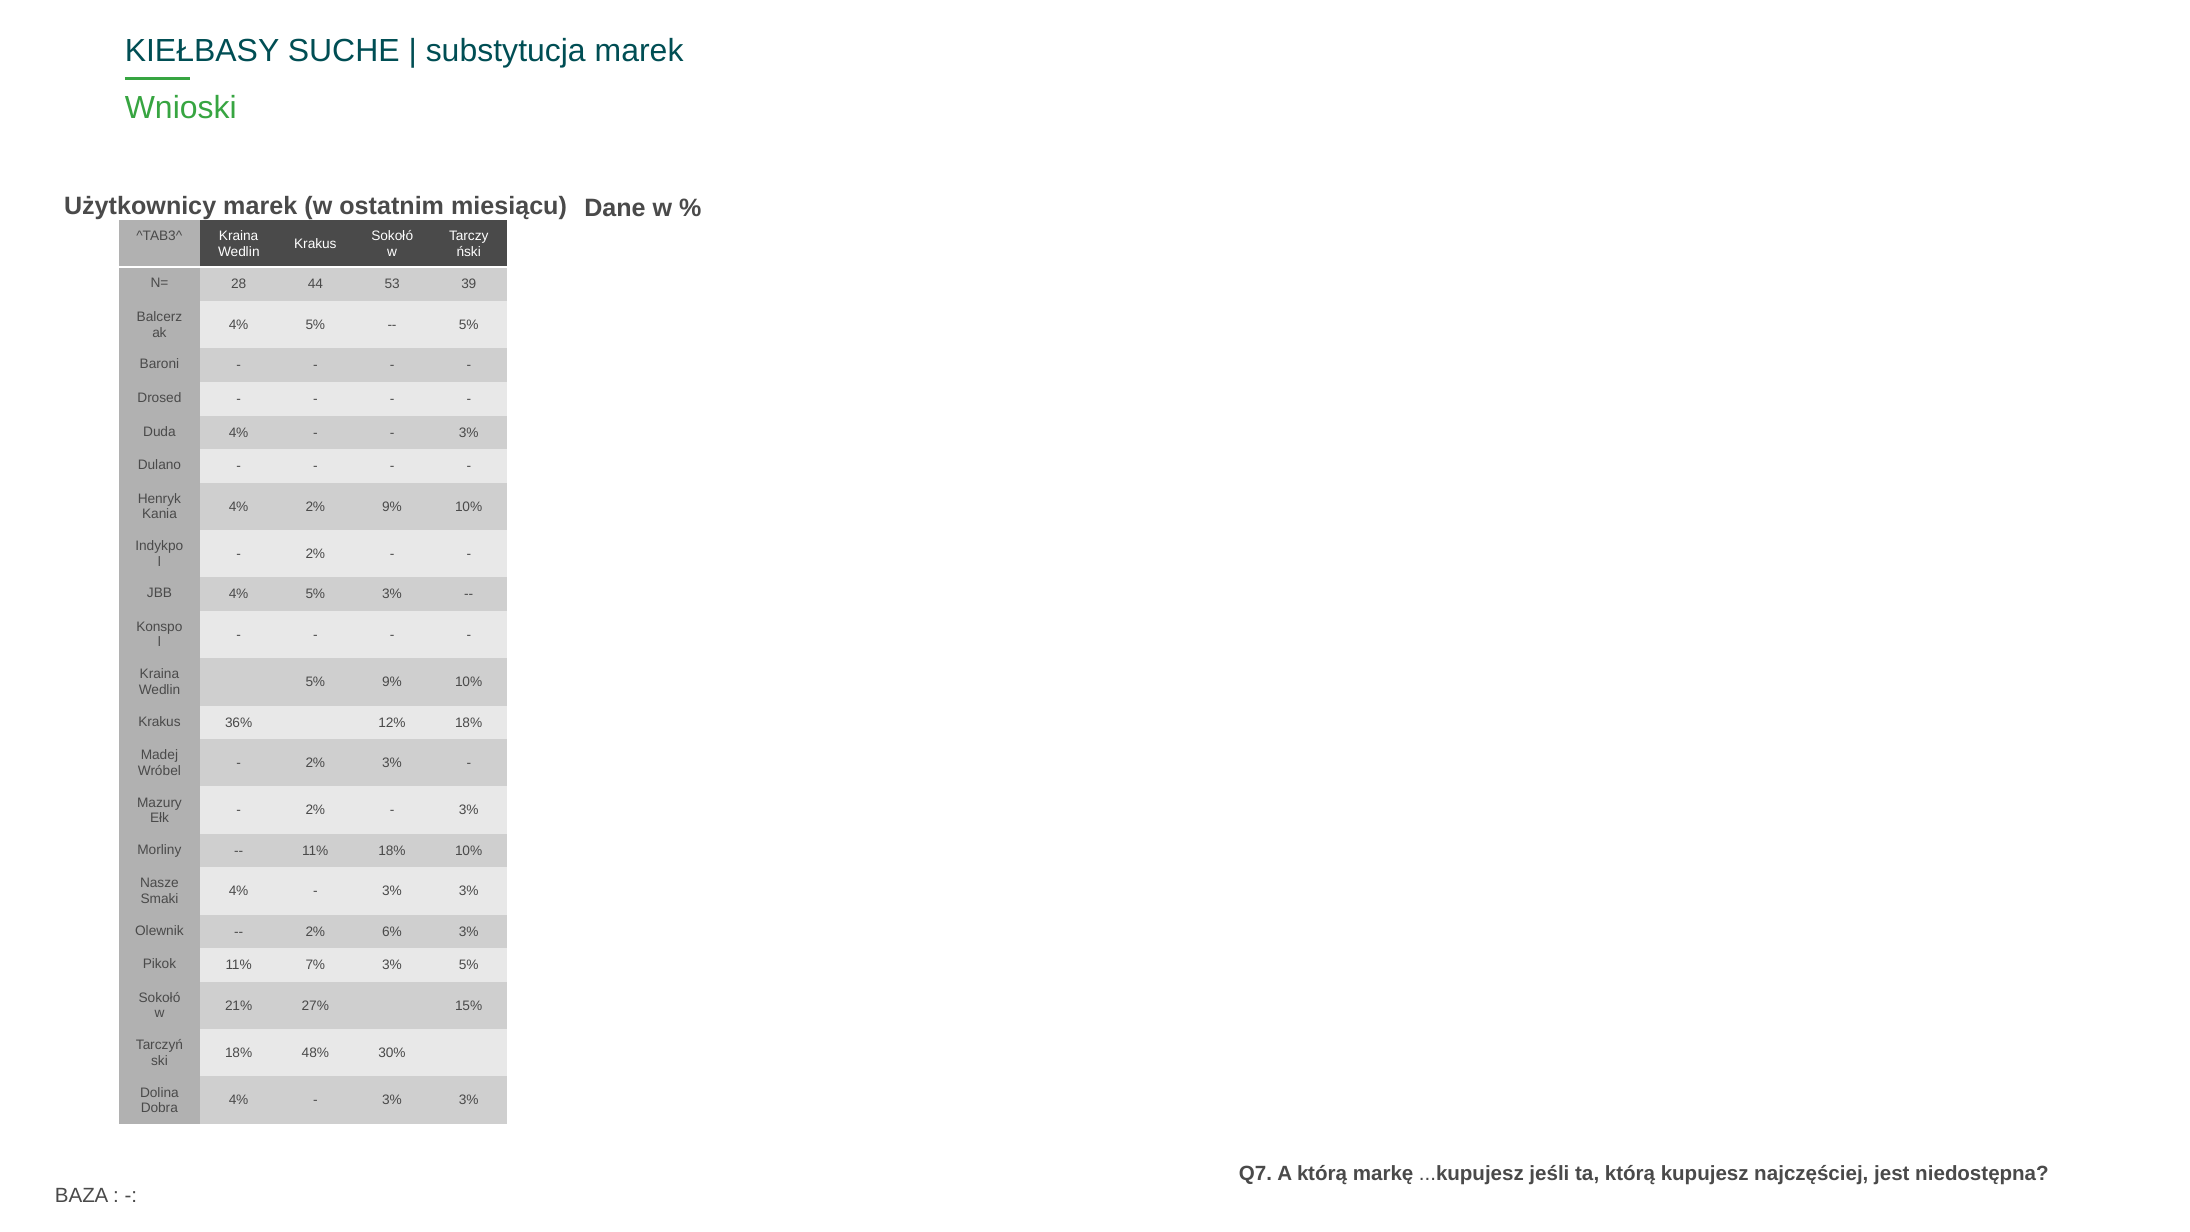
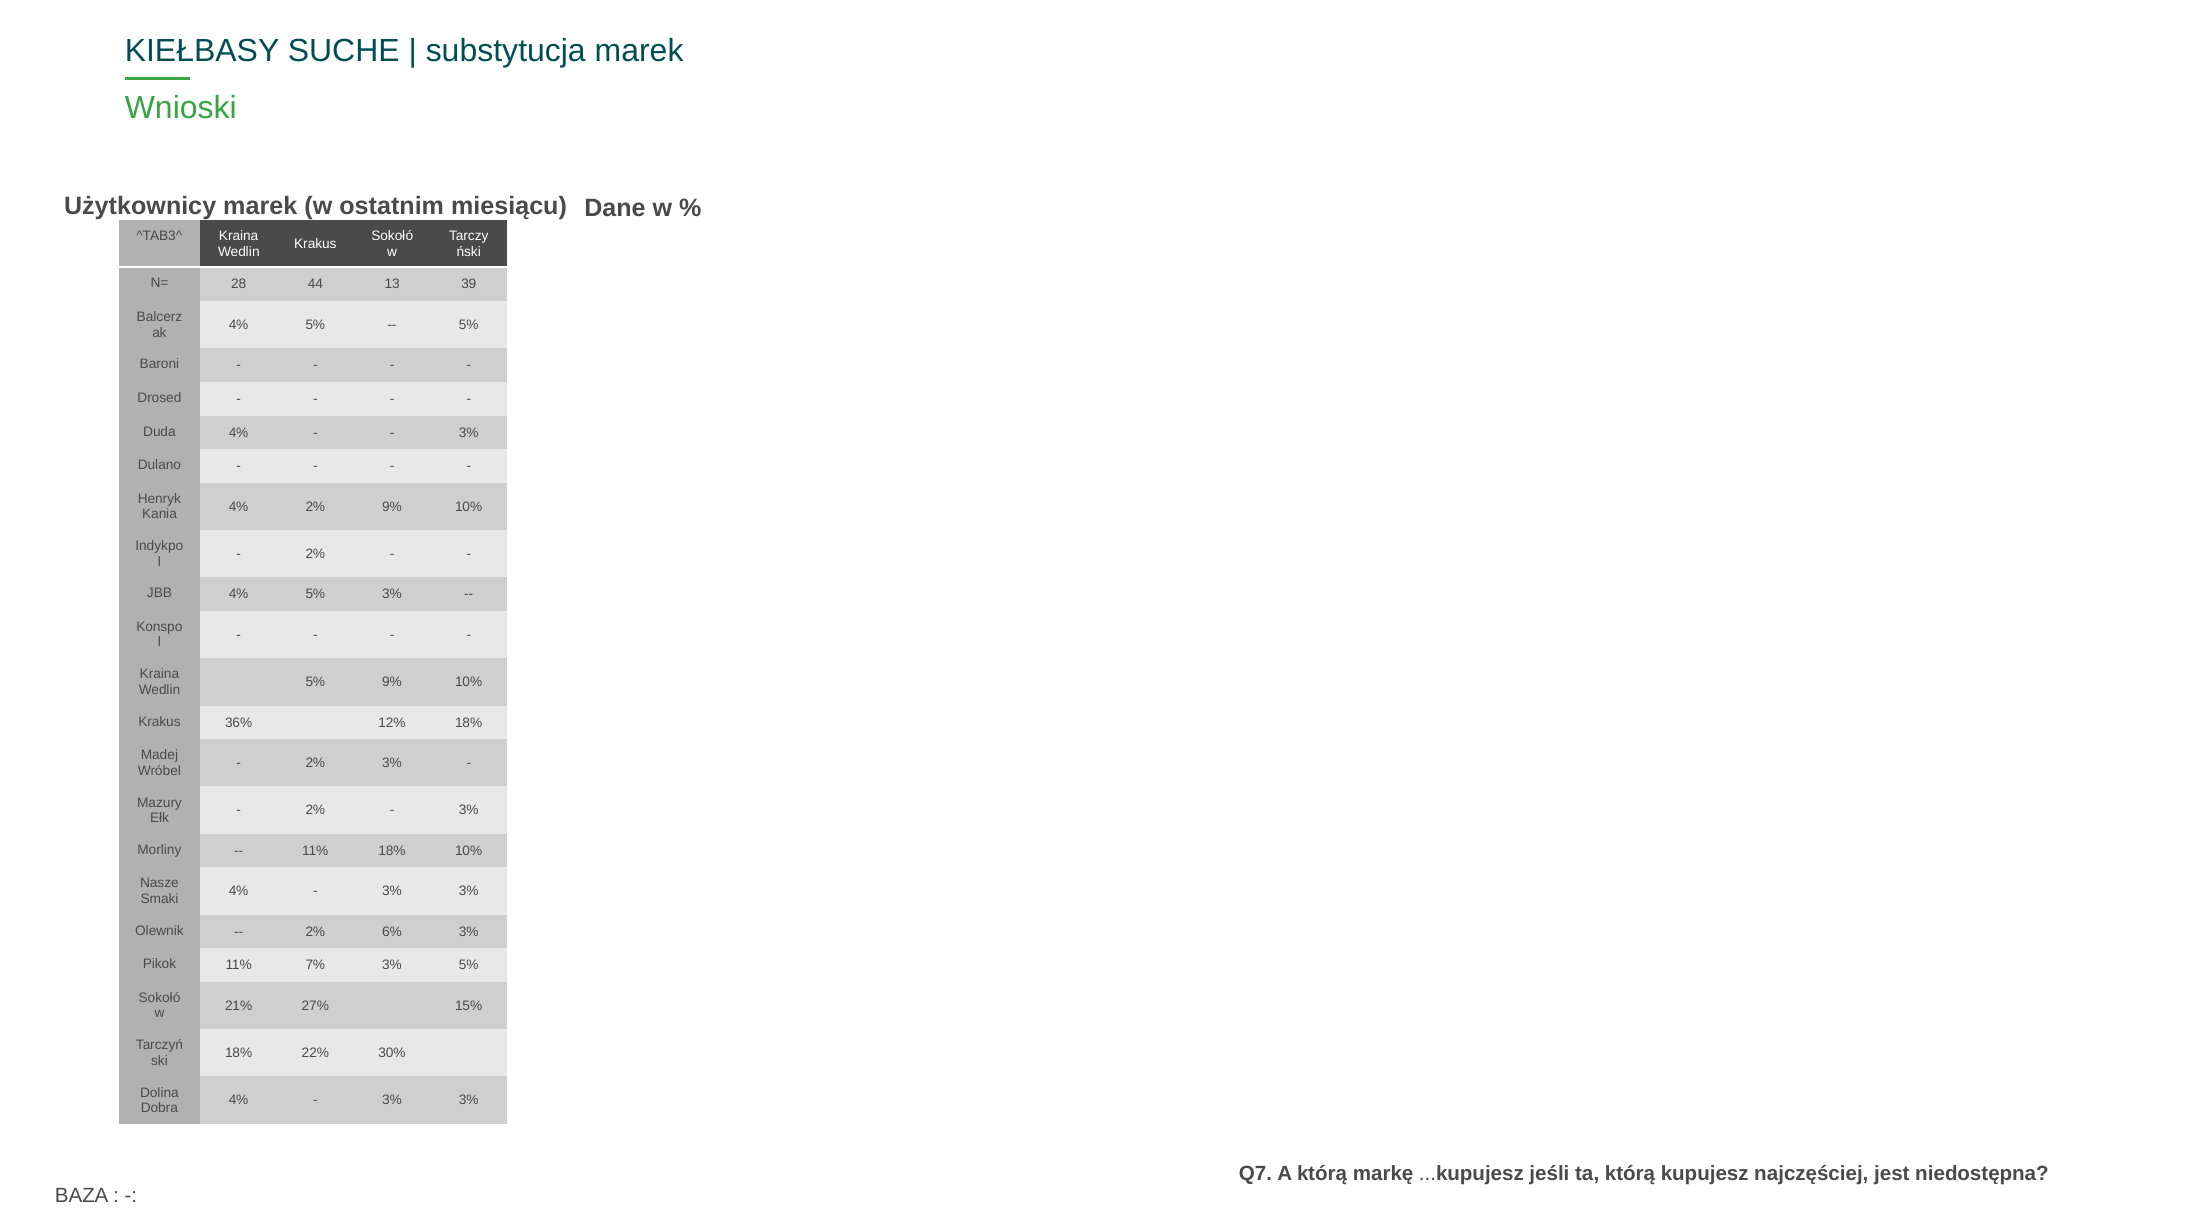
53: 53 -> 13 (392, 284)
48%: 48% -> 22% (315, 1053)
